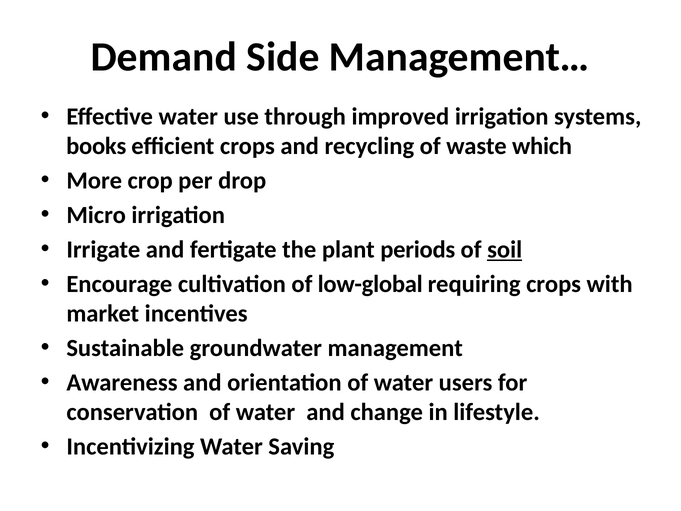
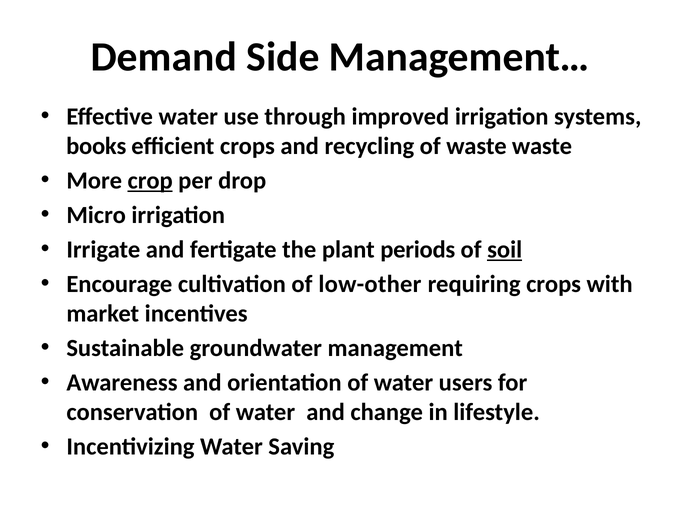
waste which: which -> waste (542, 146)
crop underline: none -> present (150, 180)
low-global: low-global -> low-other (370, 284)
